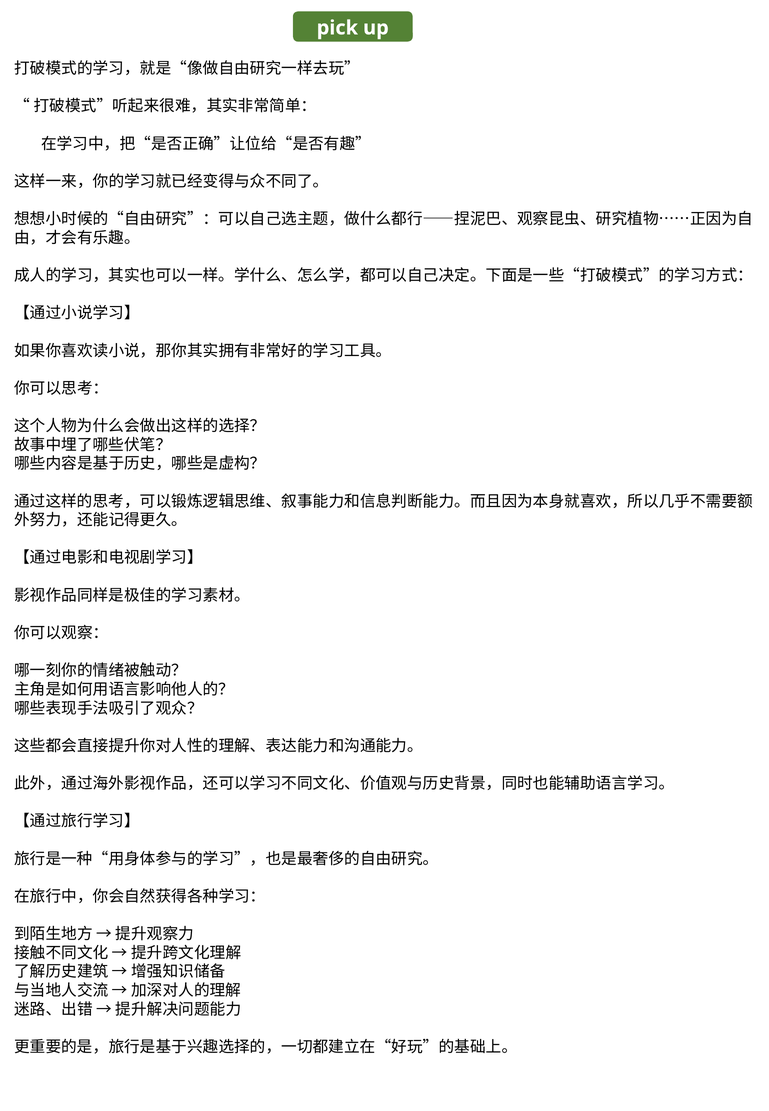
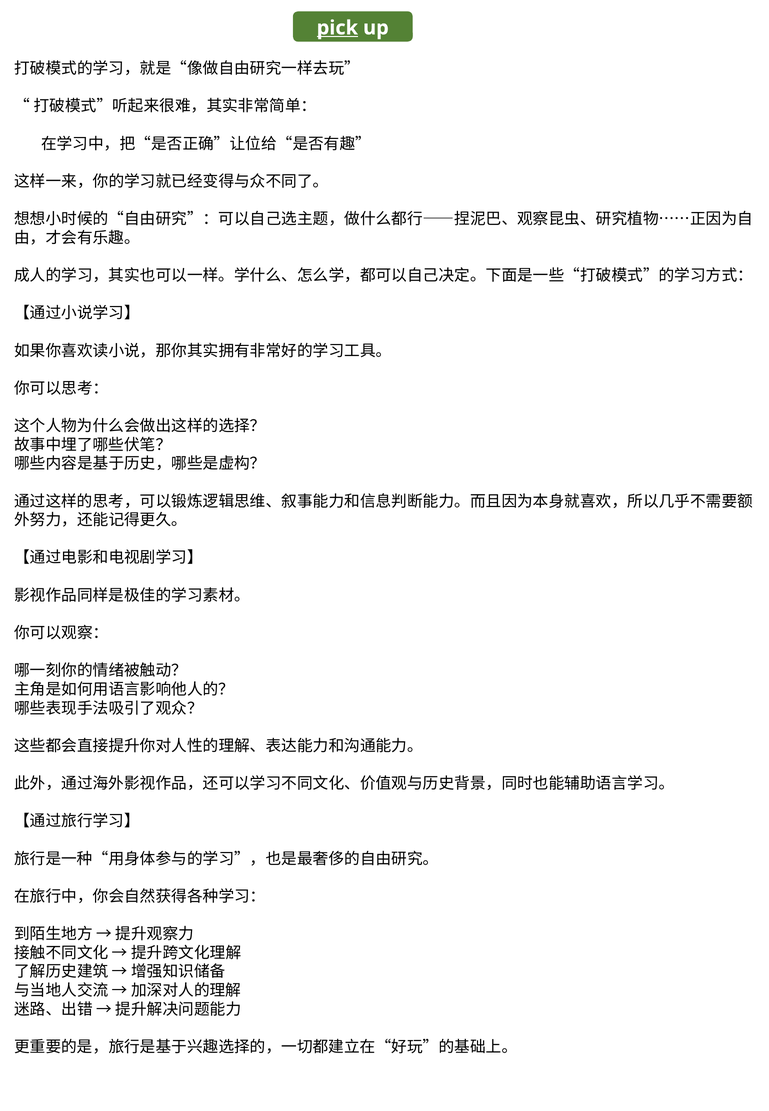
pick underline: none -> present (337, 28)
